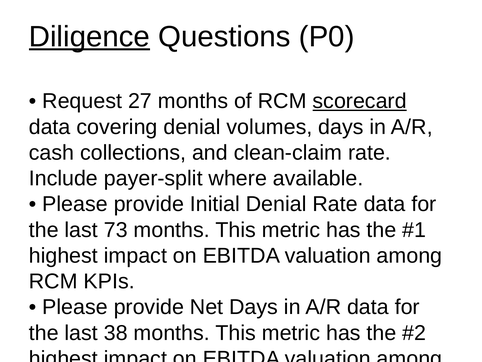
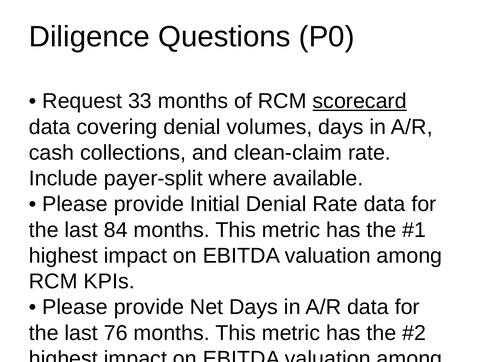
Diligence underline: present -> none (89, 37)
27: 27 -> 33 (140, 101)
73: 73 -> 84 (116, 230)
38: 38 -> 76 (116, 332)
